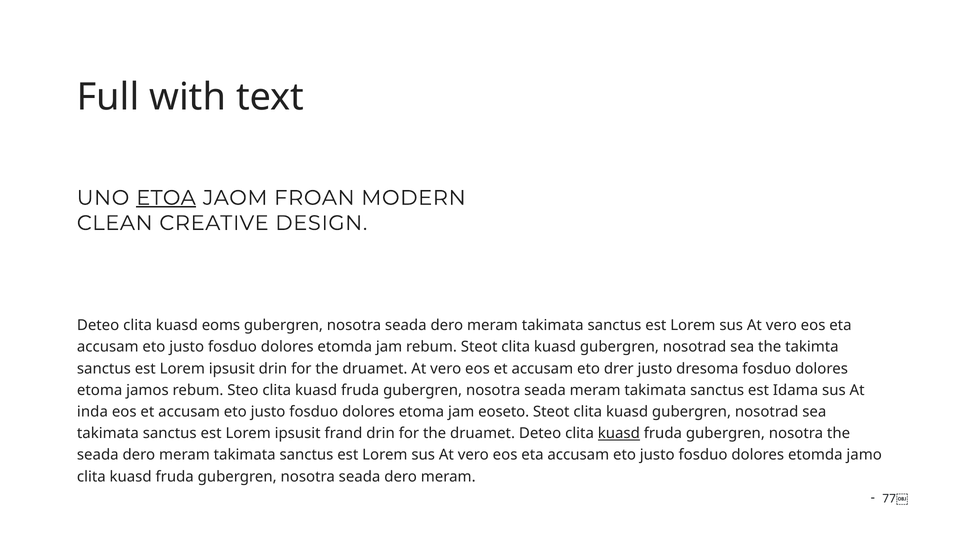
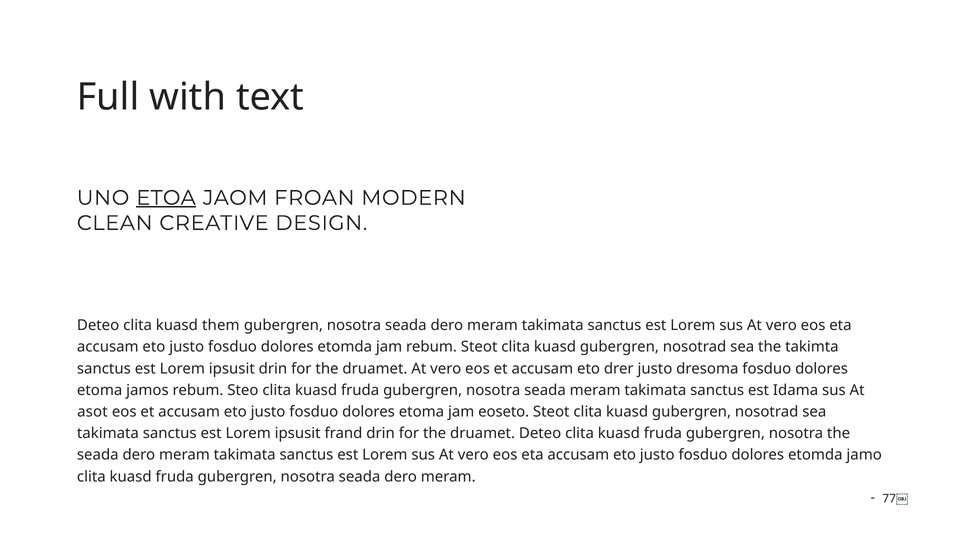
eoms: eoms -> them (221, 325)
inda: inda -> asot (92, 412)
kuasd underline: present -> none (619, 433)
